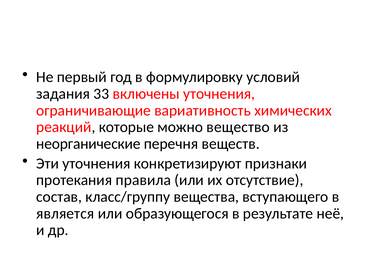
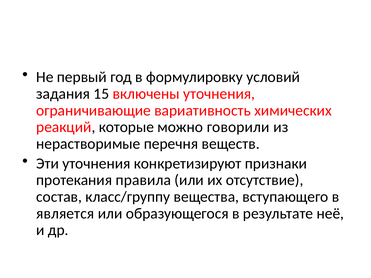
33: 33 -> 15 (101, 94)
вещество: вещество -> говорили (238, 127)
неорганические: неорганические -> нерастворимые (88, 144)
